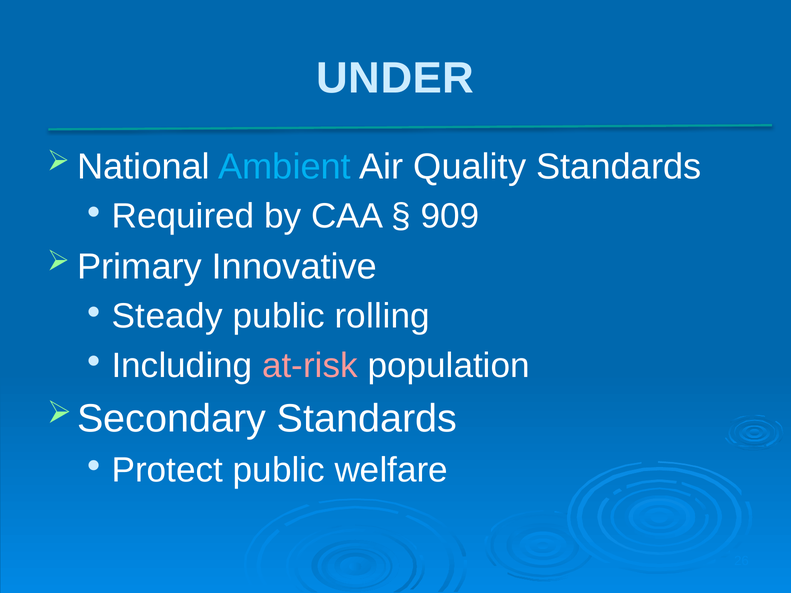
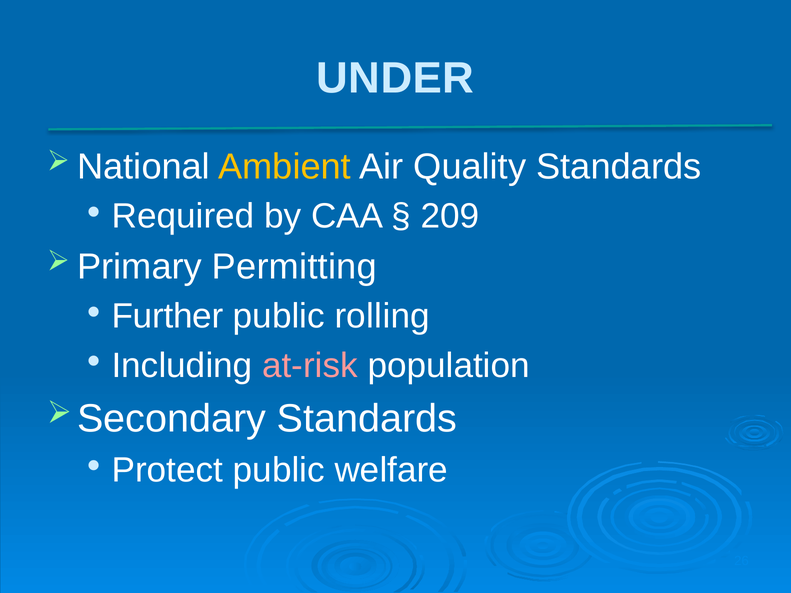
Ambient colour: light blue -> yellow (285, 167)
909: 909 -> 209 (450, 216)
Innovative: Innovative -> Permitting (294, 267)
Steady: Steady -> Further (168, 316)
